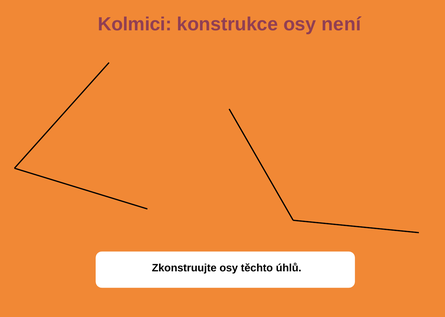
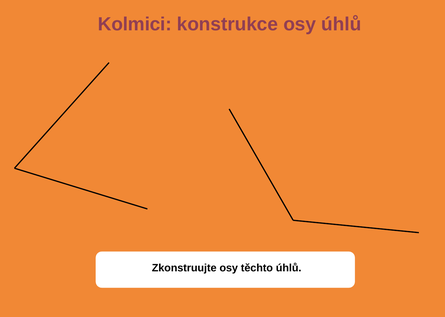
osy není: není -> úhlů (341, 24)
